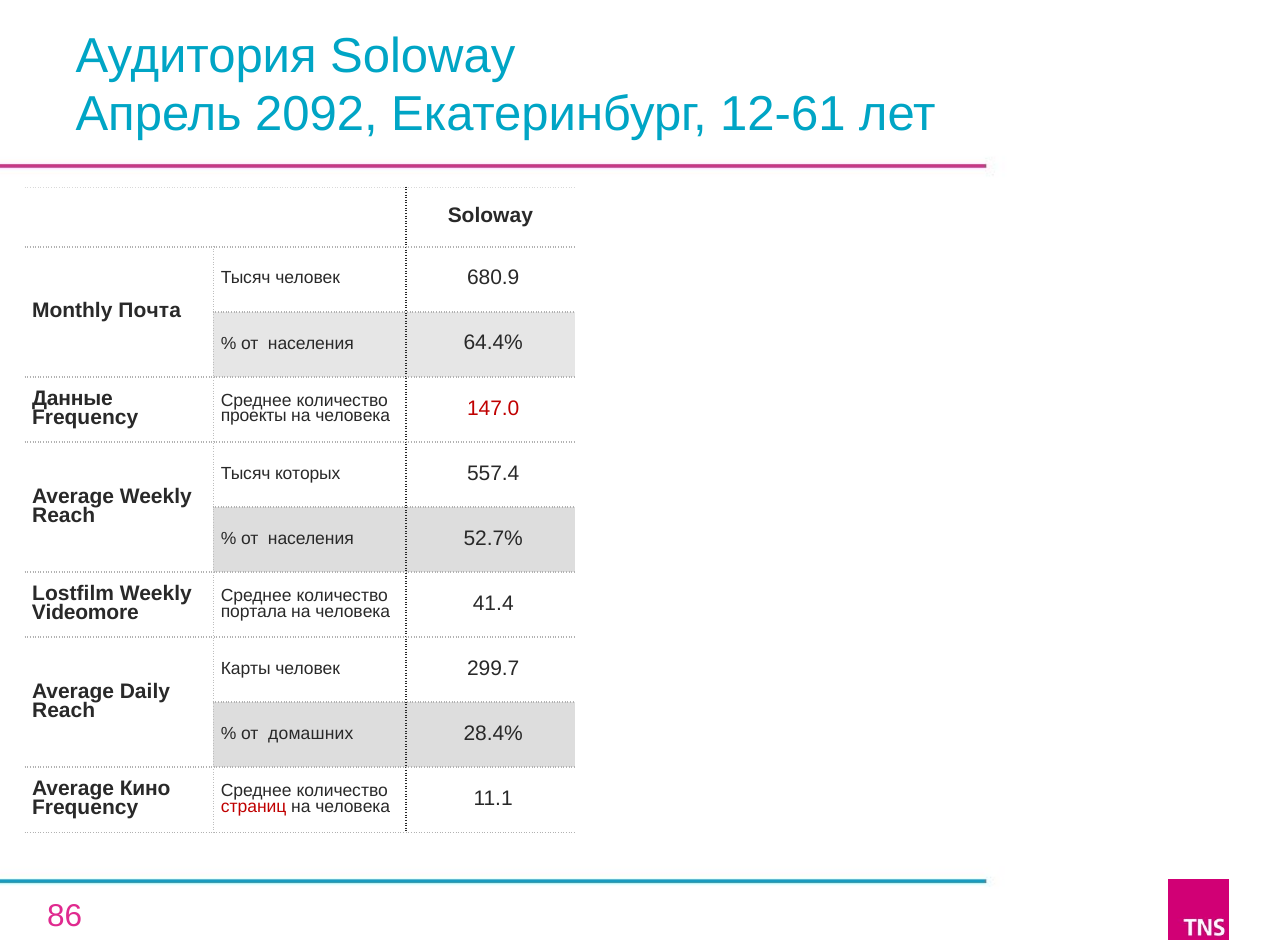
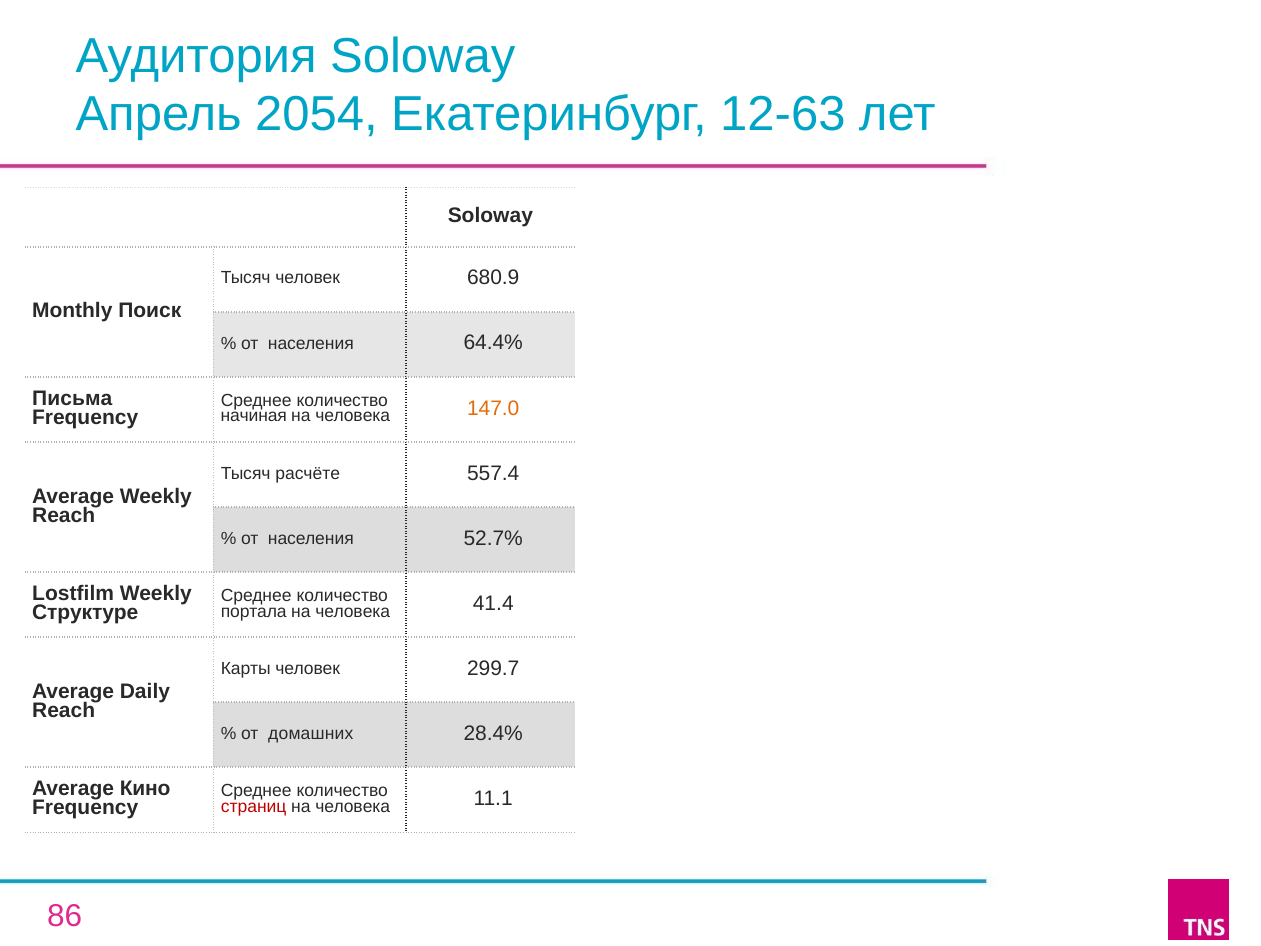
2092: 2092 -> 2054 (316, 115)
12-61: 12-61 -> 12-63 (783, 115)
Почта: Почта -> Поиск (150, 310)
Данные: Данные -> Письма (72, 399)
проекты: проекты -> начиная (254, 416)
147.0 colour: red -> orange (493, 408)
которых: которых -> расчёте (308, 473)
Videomore: Videomore -> Структуре (85, 613)
